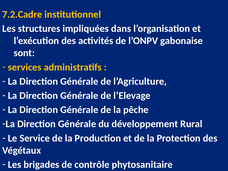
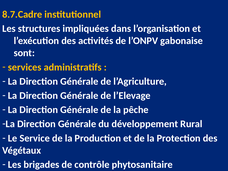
7.2.Cadre: 7.2.Cadre -> 8.7.Cadre (22, 14)
